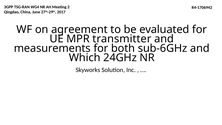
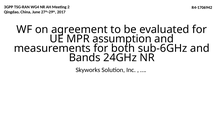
transmitter: transmitter -> assumption (122, 39)
Which: Which -> Bands (85, 58)
